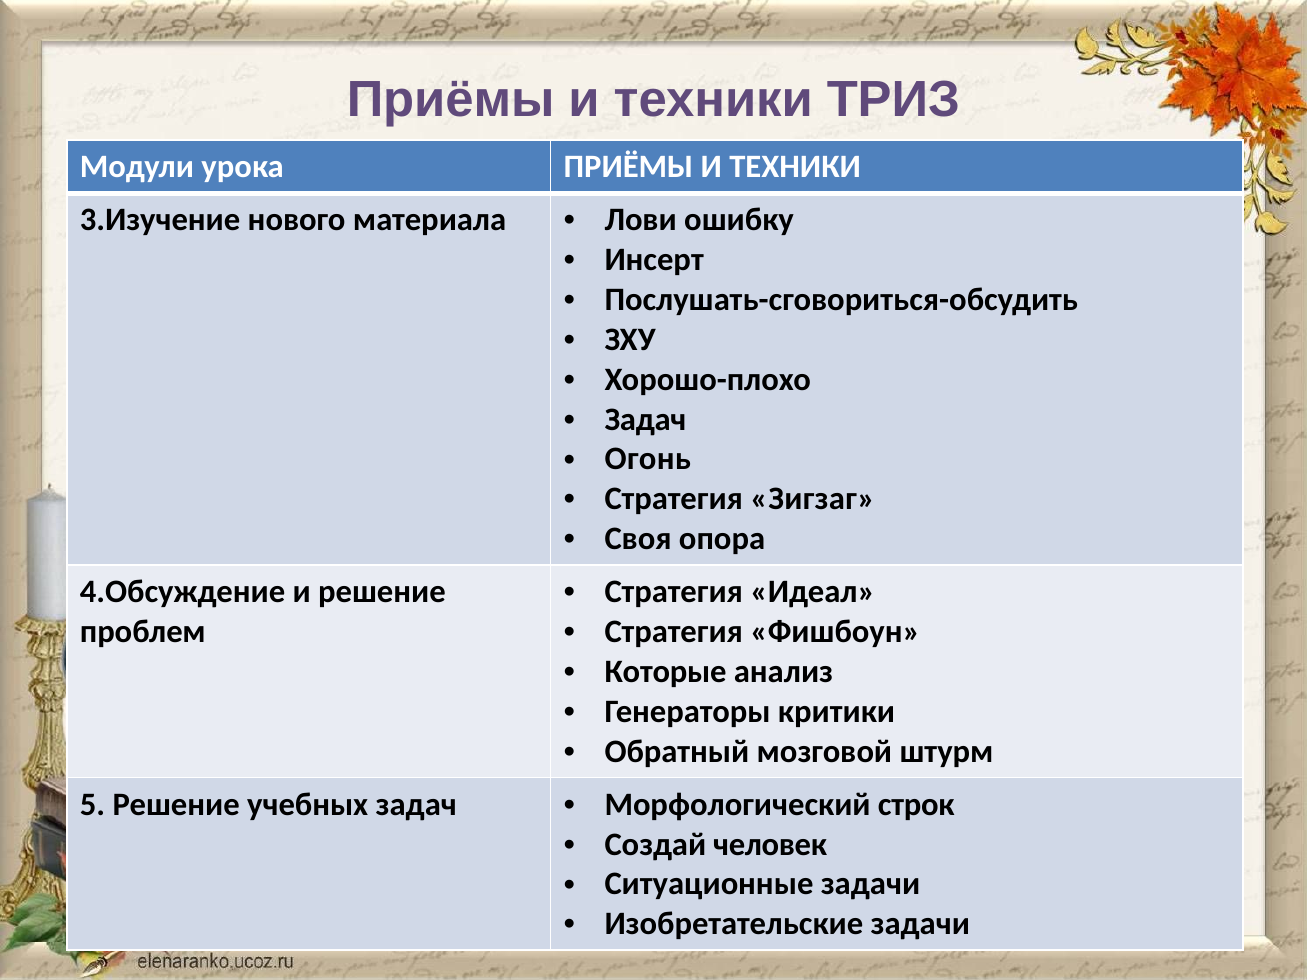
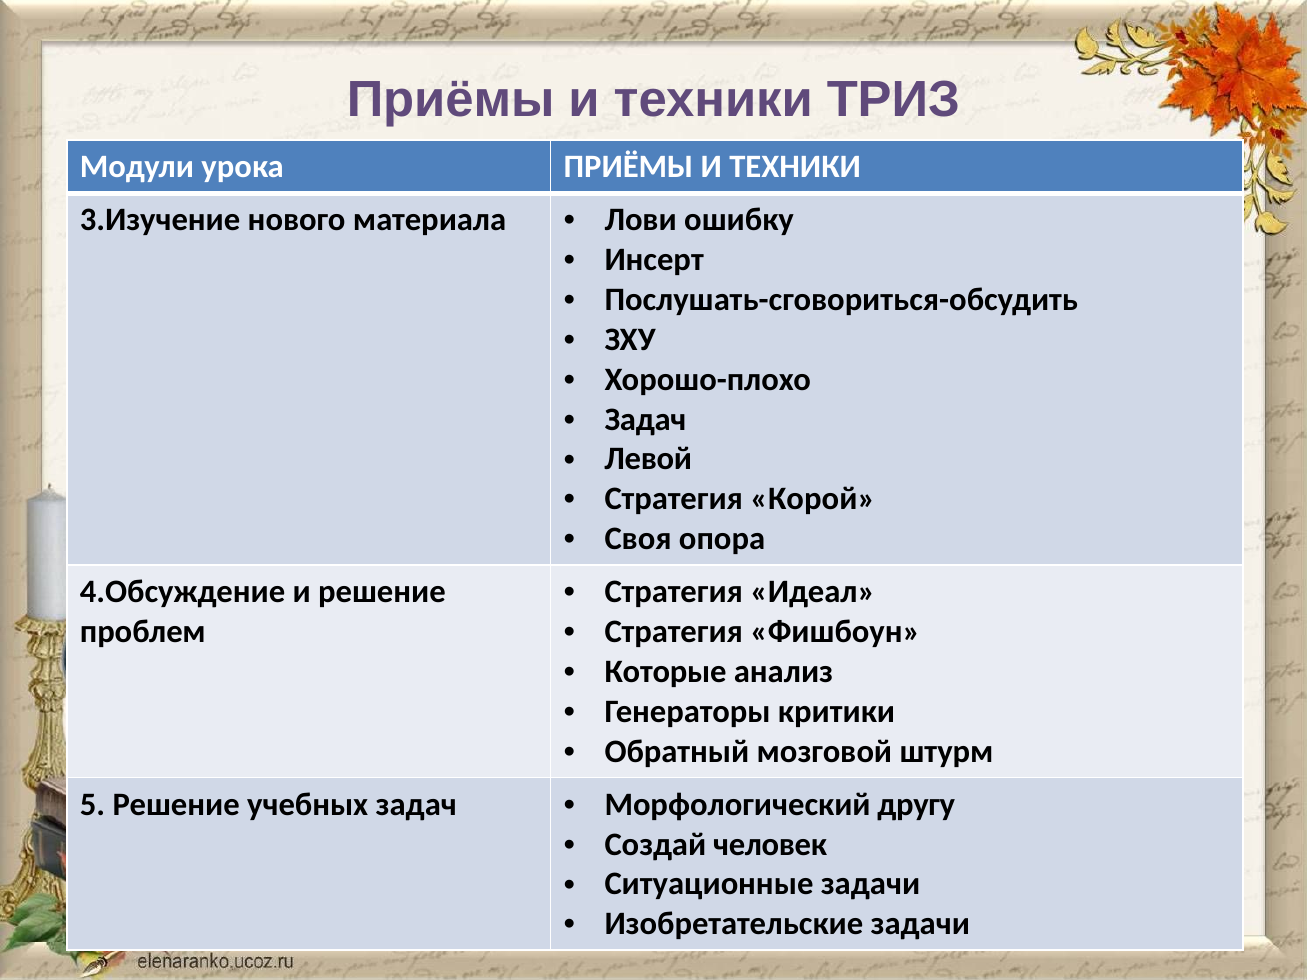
Огонь: Огонь -> Левой (648, 459)
Зигзаг: Зигзаг -> Корой (813, 499)
строк: строк -> другу (916, 805)
